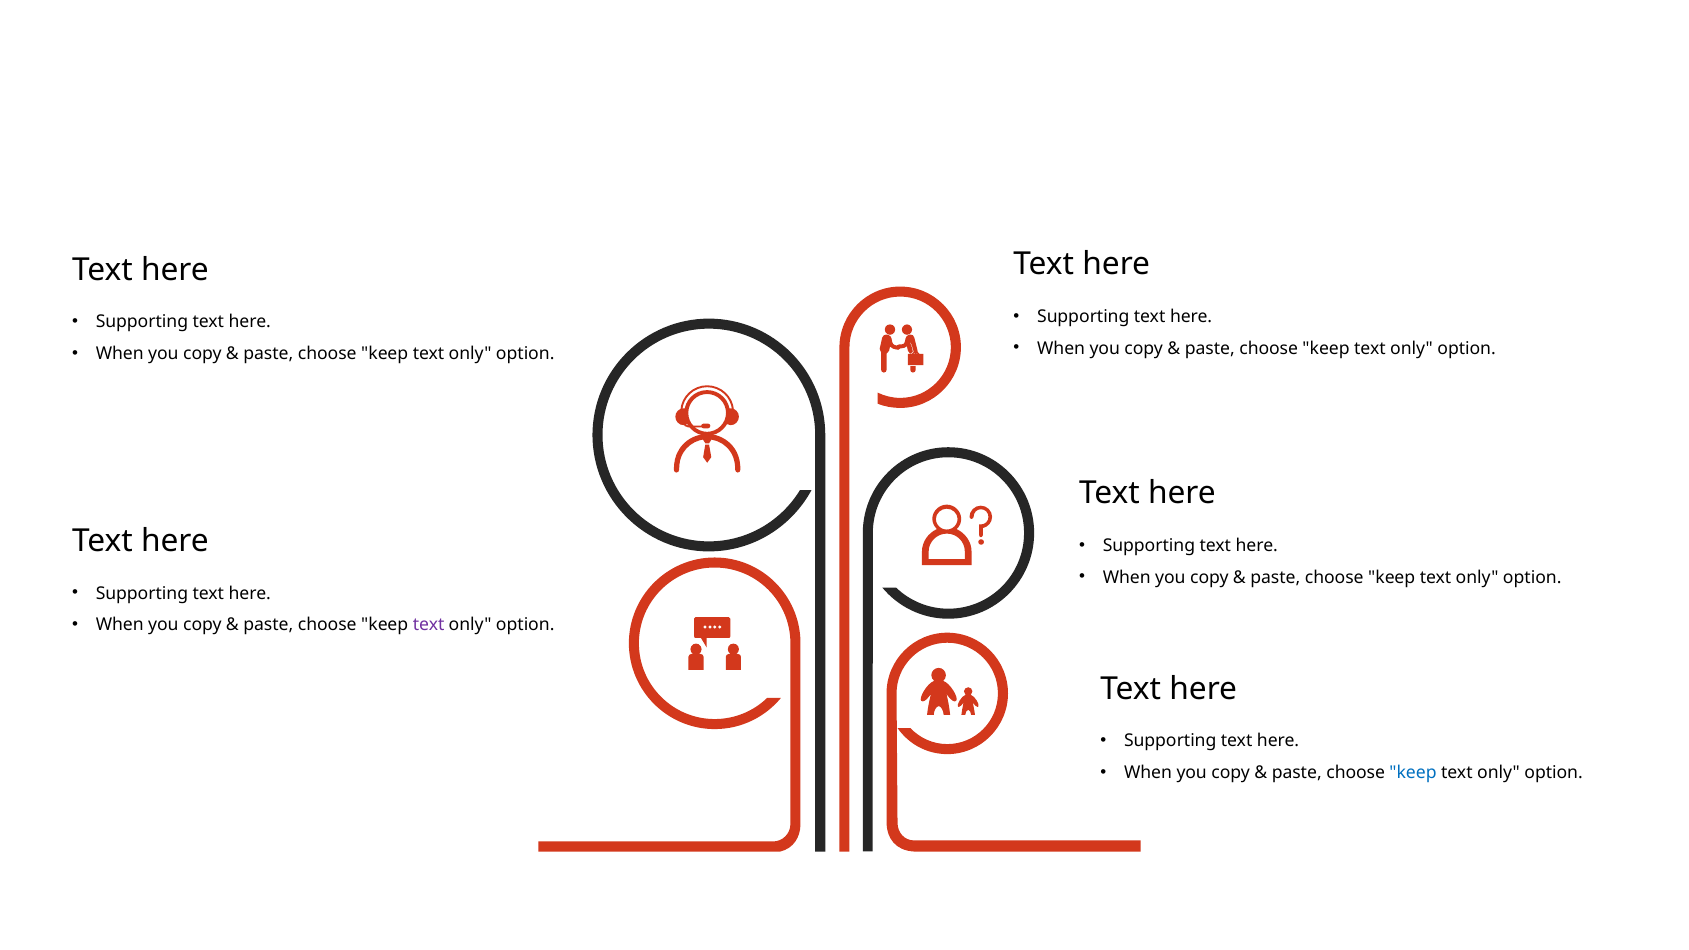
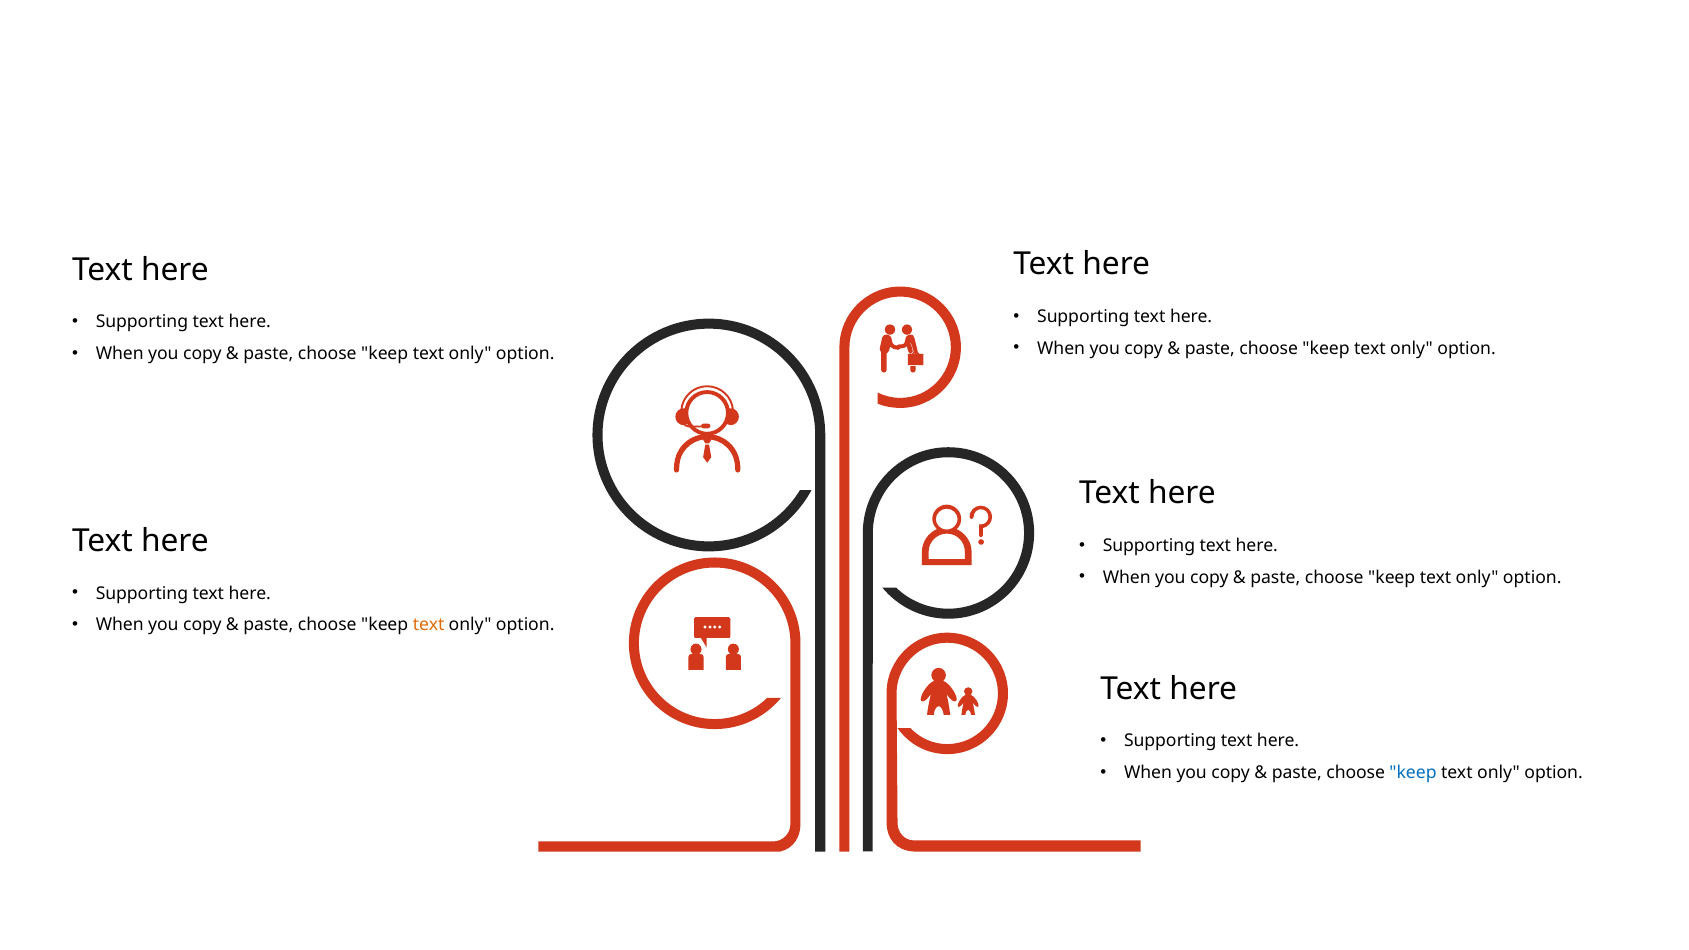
text colour: purple -> orange (429, 625)
